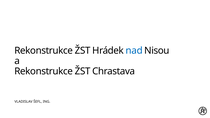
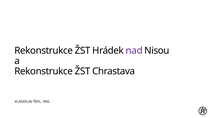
nad colour: blue -> purple (134, 51)
